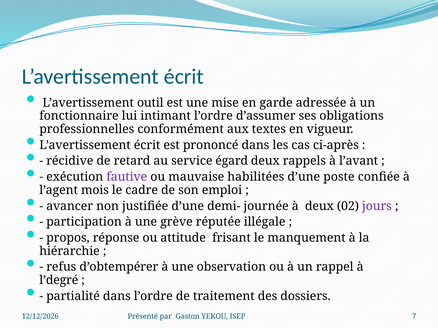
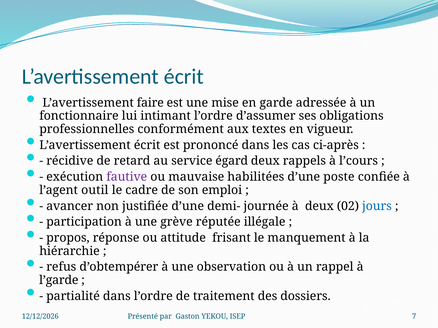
outil: outil -> faire (150, 103)
l’avant: l’avant -> l’cours (359, 161)
mois: mois -> outil (95, 190)
jours colour: purple -> blue (377, 206)
l’degré: l’degré -> l’garde (59, 280)
